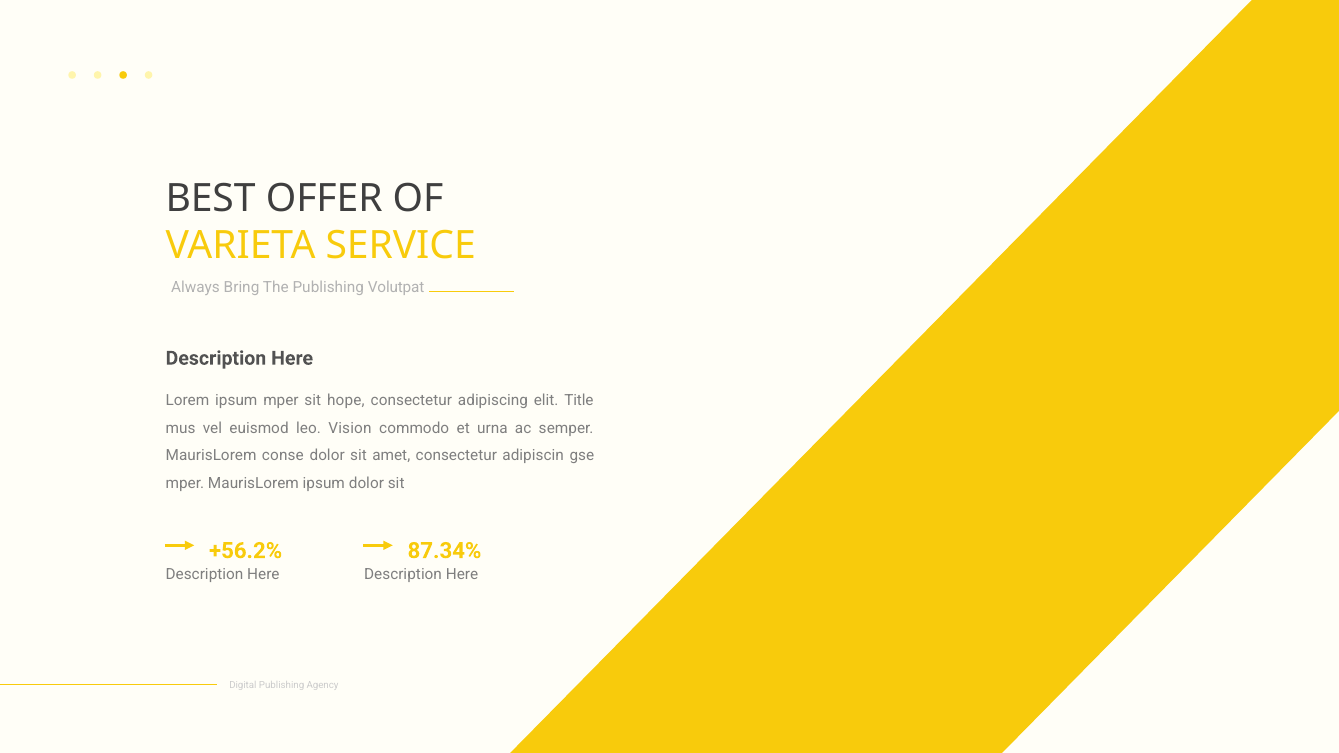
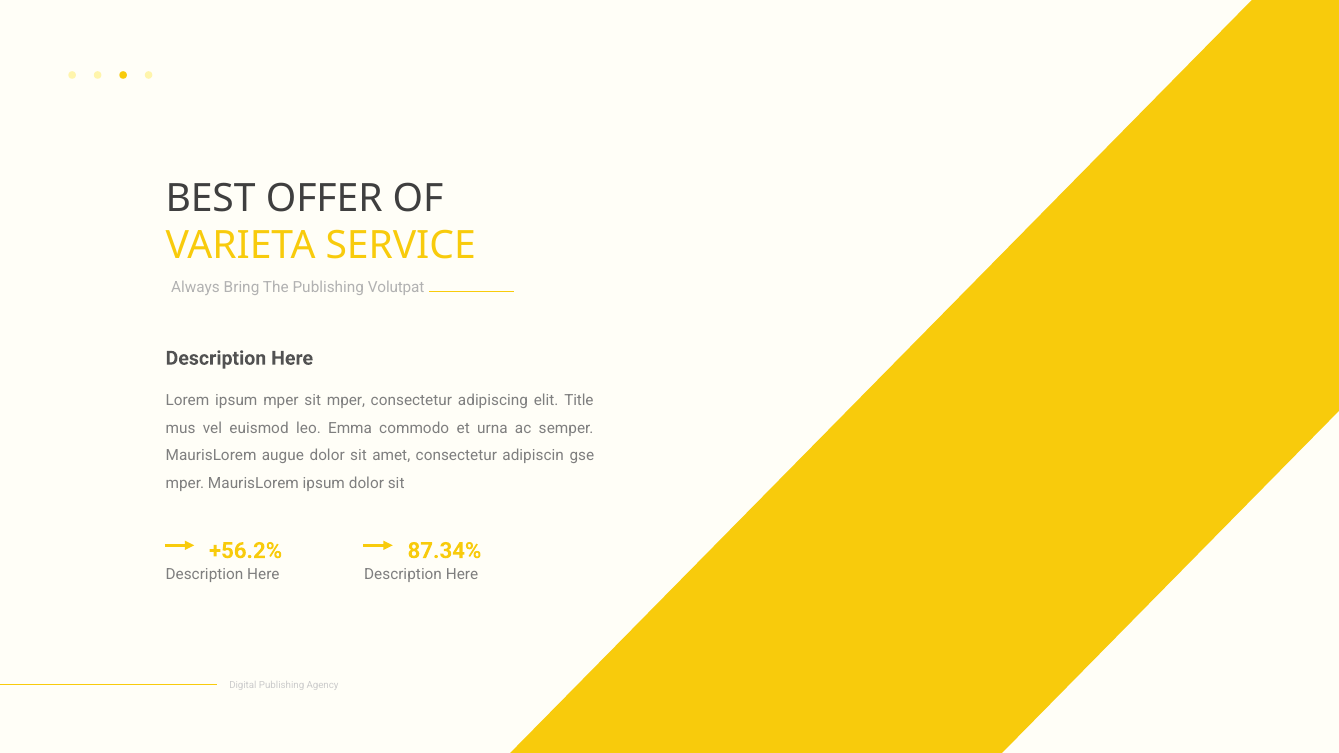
sit hope: hope -> mper (346, 401)
Vision: Vision -> Emma (350, 428)
conse: conse -> augue (283, 456)
